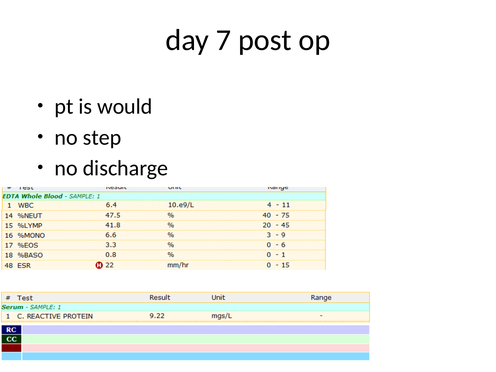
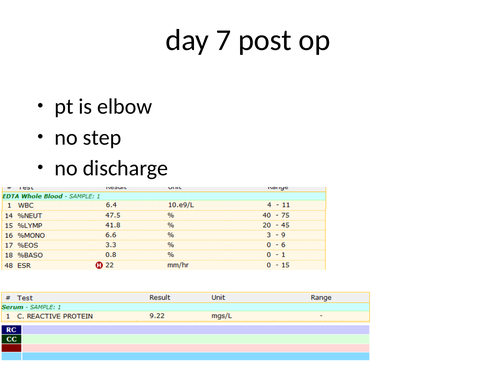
would: would -> elbow (125, 107)
